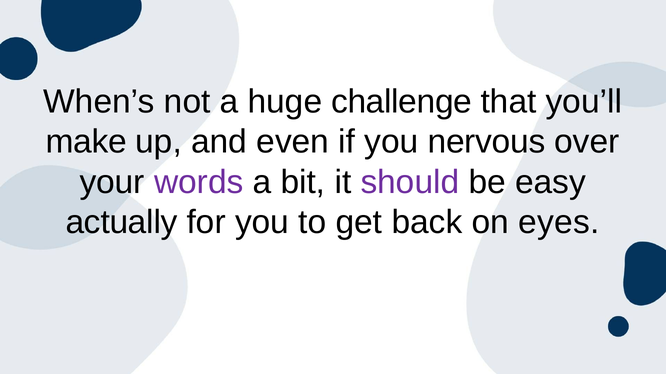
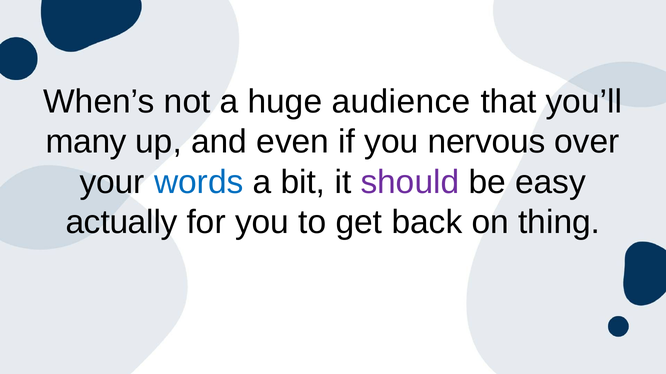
challenge: challenge -> audience (401, 102)
make: make -> many (86, 142)
words colour: purple -> blue (199, 182)
eyes: eyes -> thing (559, 223)
